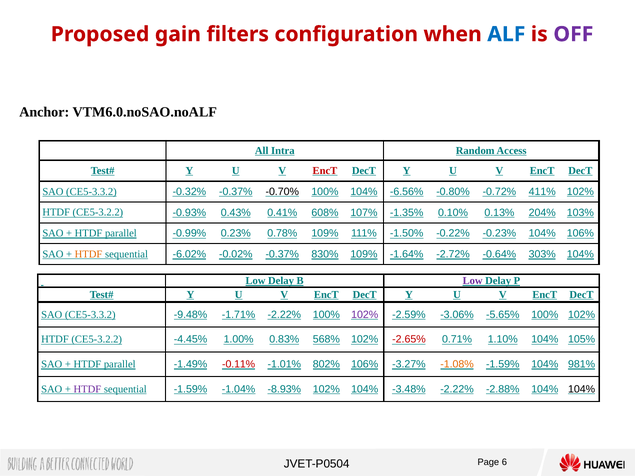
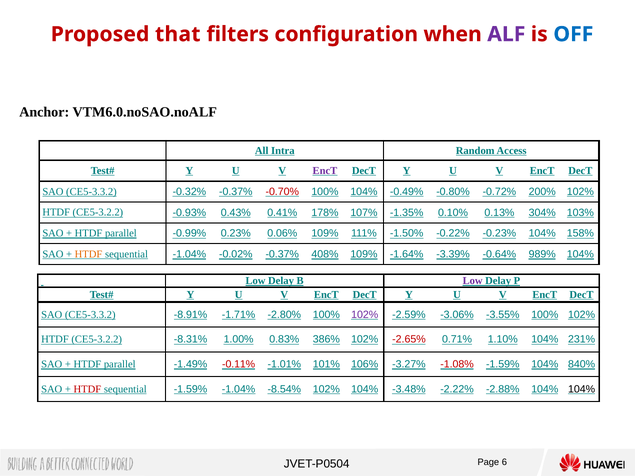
gain: gain -> that (178, 34)
ALF colour: blue -> purple (506, 34)
OFF colour: purple -> blue (573, 34)
EncT colour: red -> purple (325, 171)
-0.70% colour: black -> red (282, 192)
-6.56%: -6.56% -> -0.49% (407, 192)
411%: 411% -> 200% (542, 192)
608%: 608% -> 178% (325, 213)
204%: 204% -> 304% (542, 213)
0.78%: 0.78% -> 0.06% (282, 234)
104% 106%: 106% -> 158% (580, 234)
sequential -6.02%: -6.02% -> -1.04% (189, 254)
830%: 830% -> 408% (325, 254)
-2.72%: -2.72% -> -3.39% (453, 254)
303%: 303% -> 989% (542, 254)
-9.48%: -9.48% -> -8.91% (191, 315)
-1.71% -2.22%: -2.22% -> -2.80% (284, 315)
-5.65%: -5.65% -> -3.55% (503, 315)
-4.45%: -4.45% -> -8.31% (191, 340)
568%: 568% -> 386% (326, 340)
105%: 105% -> 231% (582, 340)
802%: 802% -> 101% (326, 365)
-1.08% colour: orange -> red (457, 365)
981%: 981% -> 840% (582, 365)
HTDF colour: purple -> red (87, 389)
-8.93%: -8.93% -> -8.54% (284, 389)
